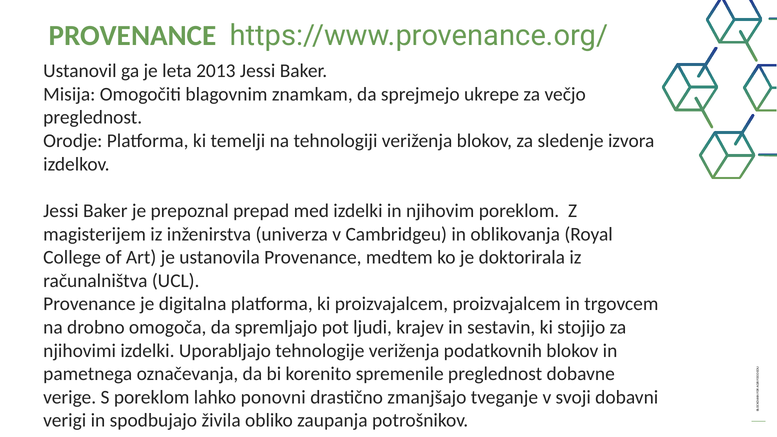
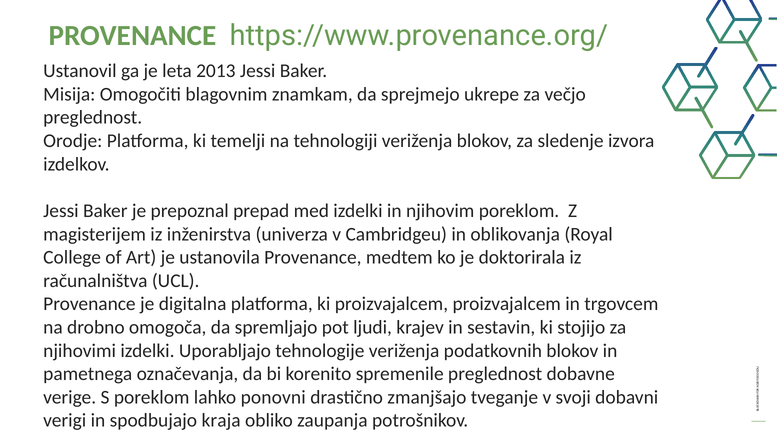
živila: živila -> kraja (221, 421)
